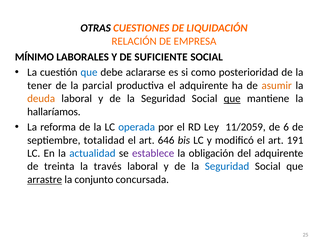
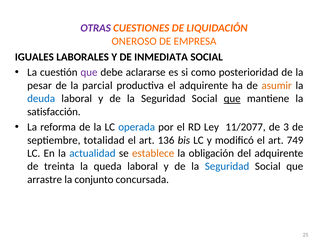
OTRAS colour: black -> purple (96, 28)
RELACIÓN: RELACIÓN -> ONEROSO (134, 41)
MÍNIMO: MÍNIMO -> IGUALES (34, 57)
SUFICIENTE: SUFICIENTE -> INMEDIATA (161, 57)
que colour: blue -> purple (89, 72)
tener: tener -> pesar (40, 85)
deuda colour: orange -> blue (41, 99)
hallaríamos: hallaríamos -> satisfacción (54, 112)
11/2059: 11/2059 -> 11/2077 (246, 127)
6: 6 -> 3 (286, 127)
646: 646 -> 136 (166, 140)
191: 191 -> 749 (295, 140)
establece colour: purple -> orange (153, 153)
través: través -> queda (108, 166)
arrastre underline: present -> none (45, 180)
